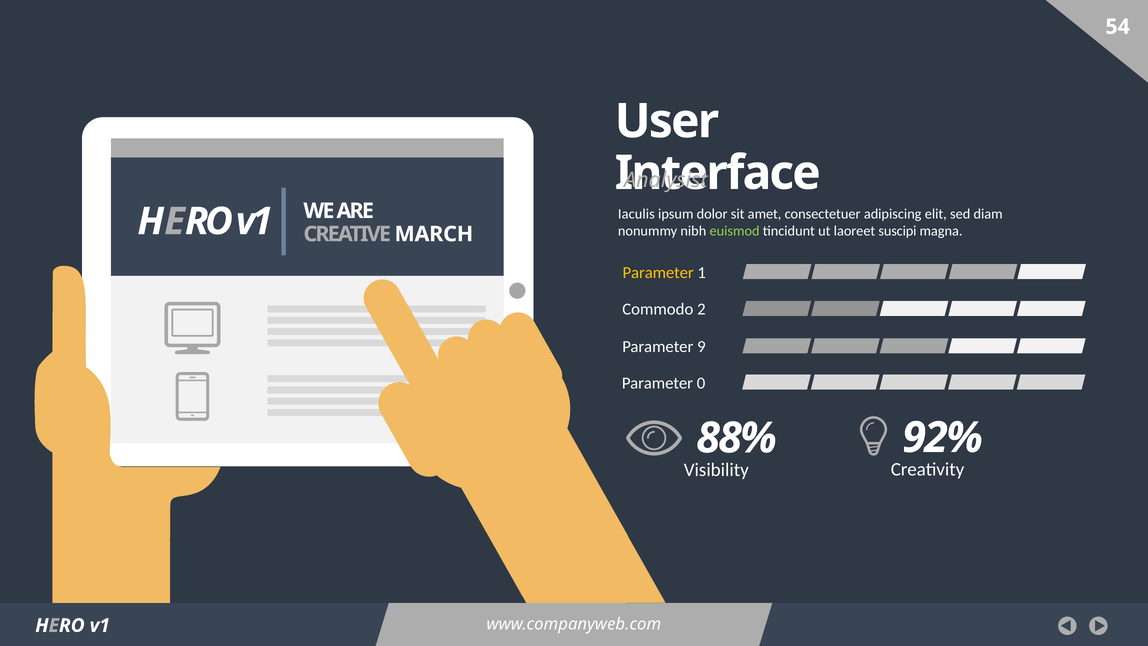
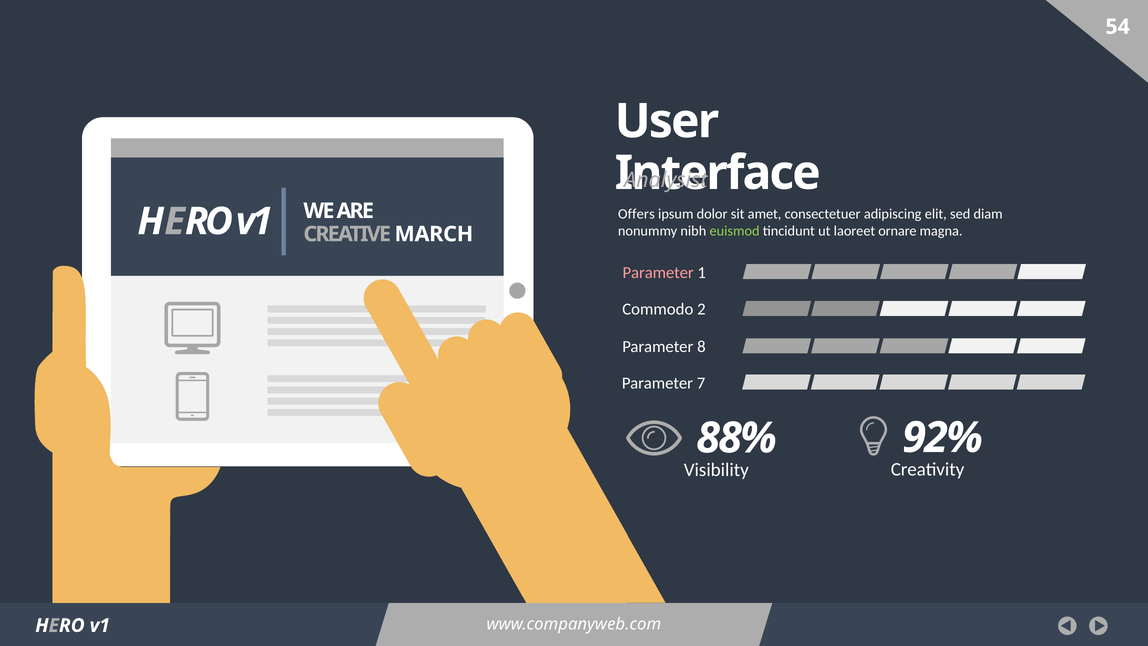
Iaculis: Iaculis -> Offers (636, 214)
suscipi: suscipi -> ornare (897, 231)
Parameter colour: yellow -> pink (658, 272)
9: 9 -> 8 (701, 347)
0: 0 -> 7 (701, 383)
